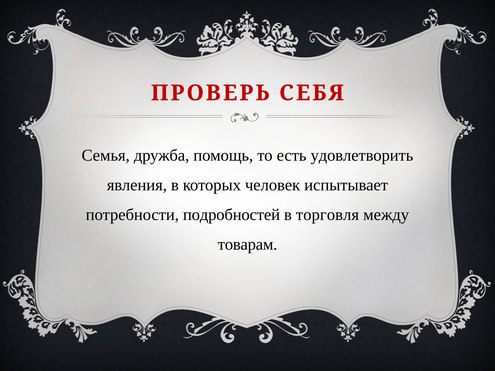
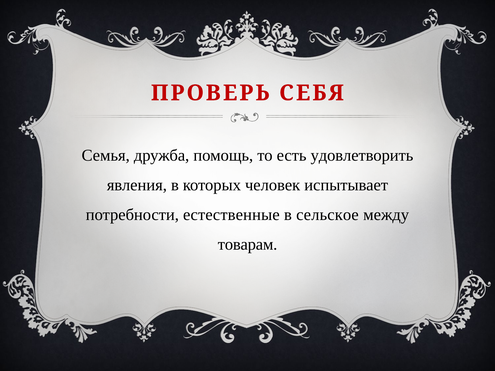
подробностей: подробностей -> естественные (231, 215)
торговля: торговля -> сельское (327, 215)
